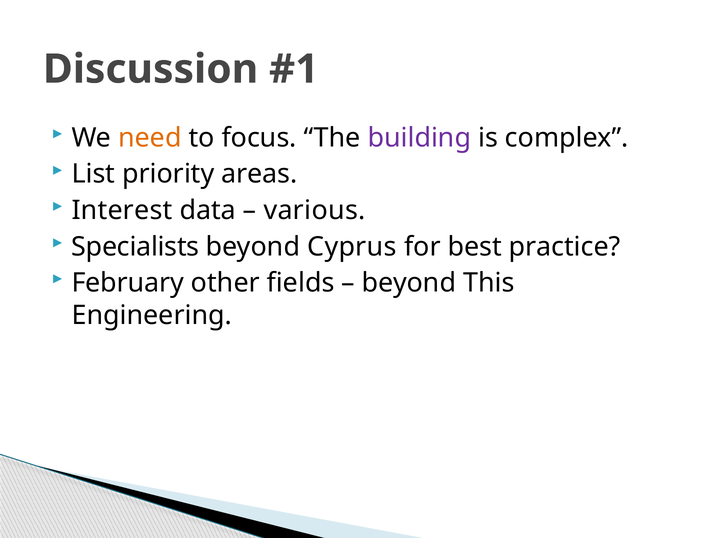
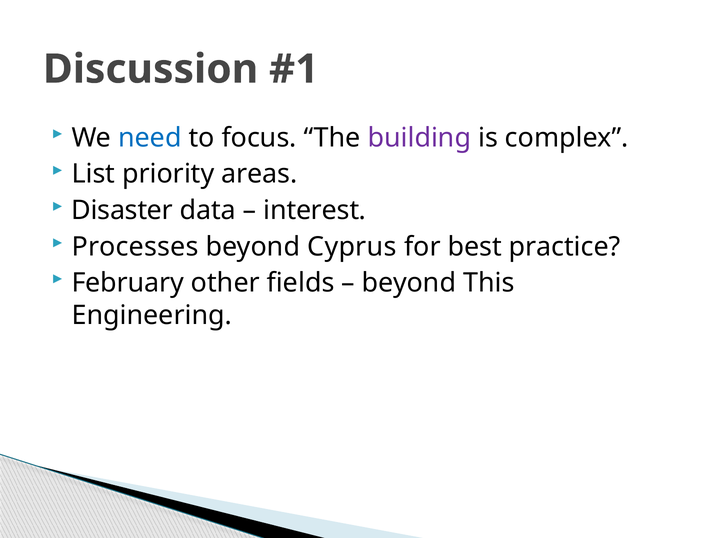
need colour: orange -> blue (150, 138)
Interest: Interest -> Disaster (122, 210)
various: various -> interest (315, 210)
Specialists: Specialists -> Processes (135, 247)
